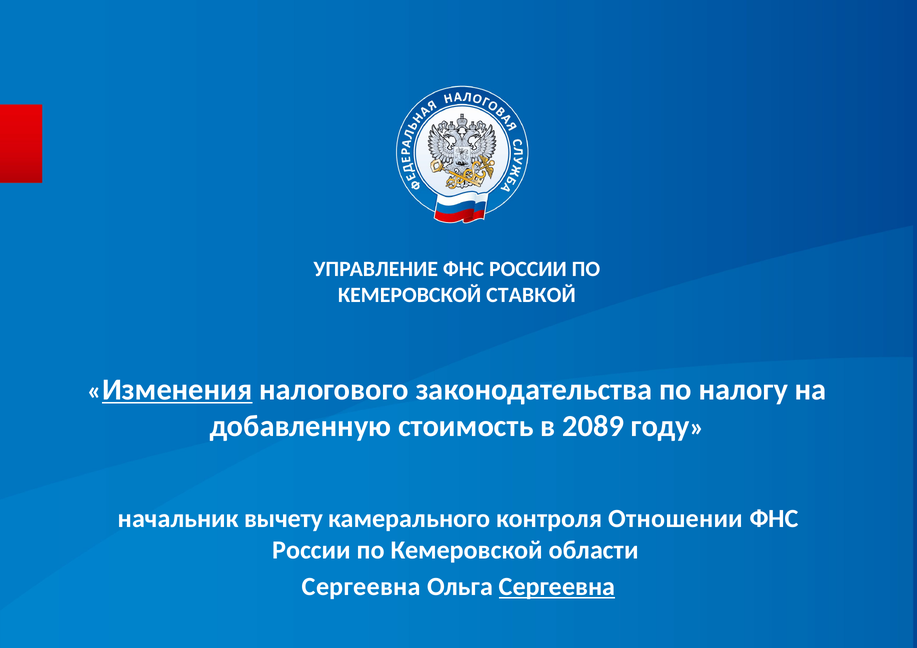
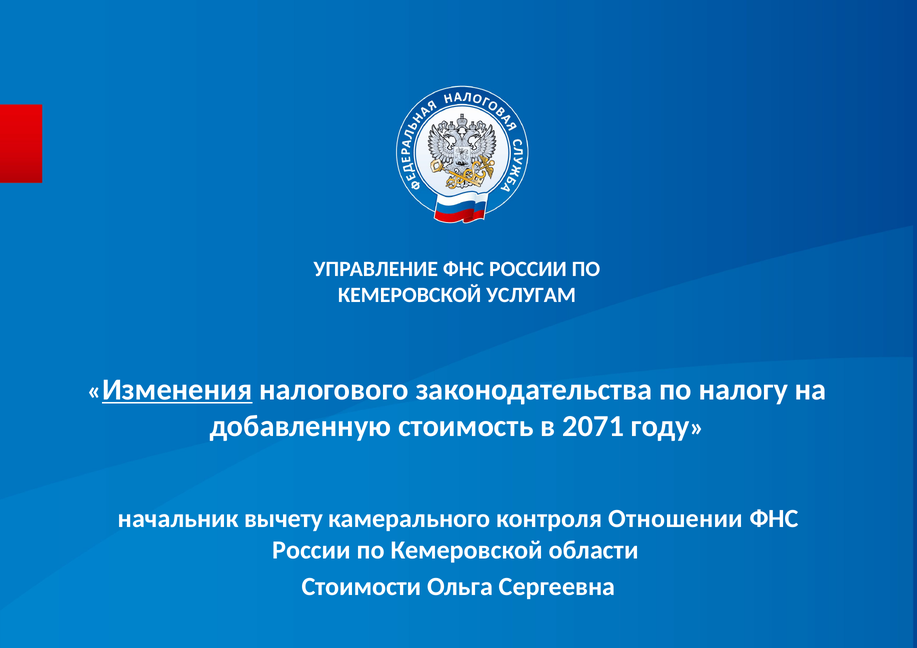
СТАВКОЙ: СТАВКОЙ -> УСЛУГАМ (531, 295)
2089: 2089 -> 2071 (593, 426)
Сергеевна: Сергеевна -> Стоимости (361, 587)
Сергеевна underline: present -> none (557, 587)
